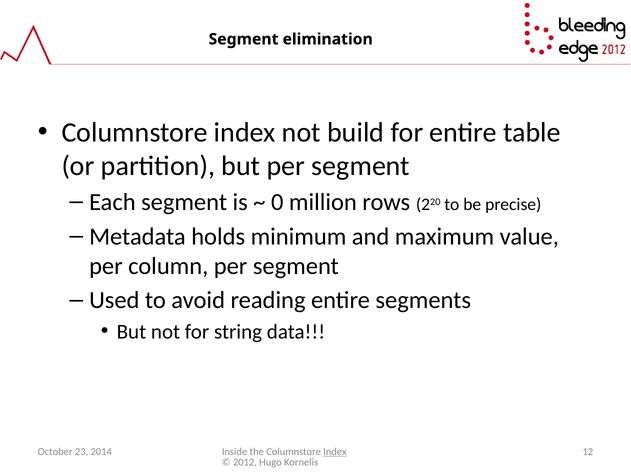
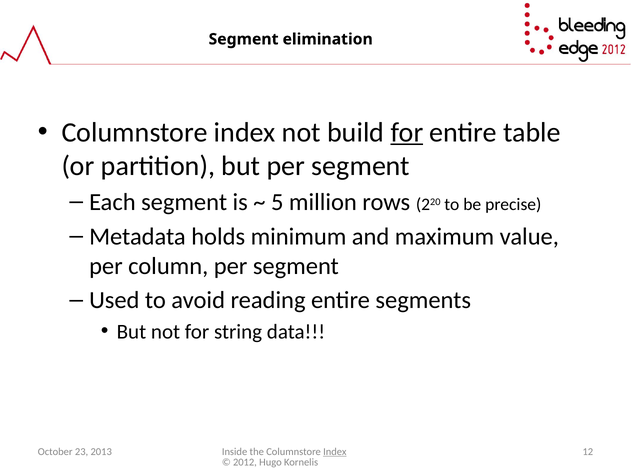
for underline: none -> present (407, 132)
0: 0 -> 5 (277, 202)
2014: 2014 -> 2013 (101, 452)
